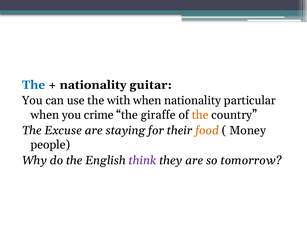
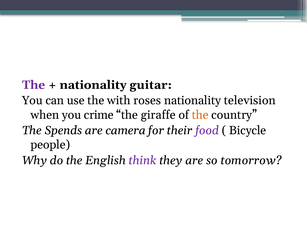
The colour: blue -> purple (34, 85)
with when: when -> roses (147, 101)
particular: particular -> television (250, 101)
Excuse: Excuse -> Spends (63, 131)
staying: staying -> camera (126, 131)
food colour: orange -> purple (207, 131)
Money: Money -> Bicycle (248, 131)
